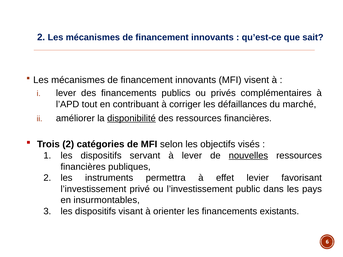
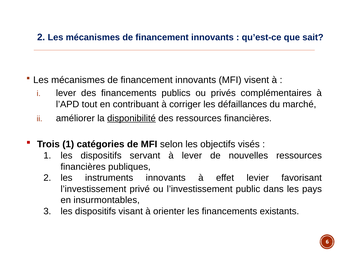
Trois 2: 2 -> 1 (68, 144)
nouvelles underline: present -> none (248, 156)
instruments permettra: permettra -> innovants (166, 178)
